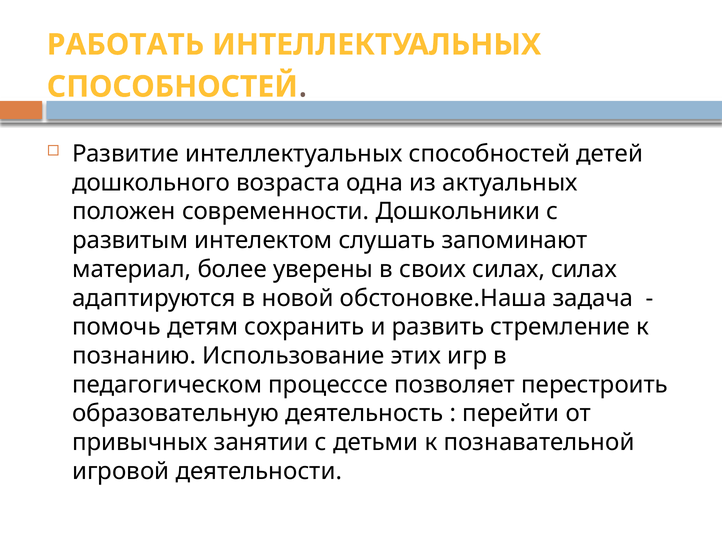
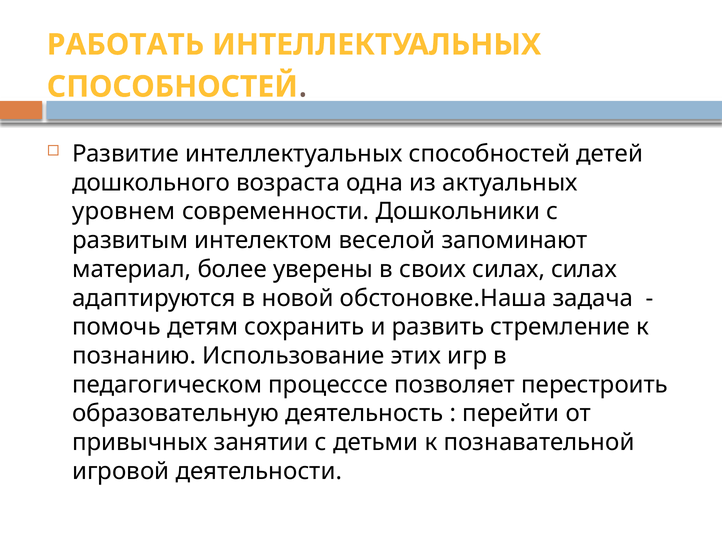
положен: положен -> уровнем (124, 212)
слушать: слушать -> веселой (387, 241)
